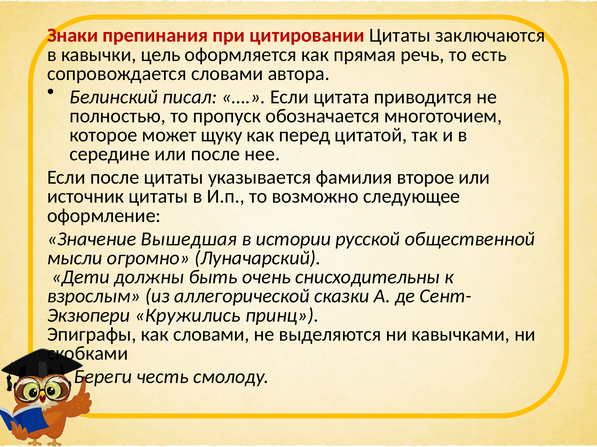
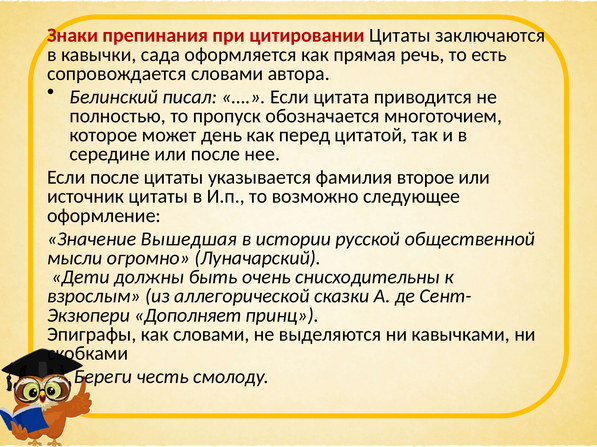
цель: цель -> сада (160, 55)
щуку: щуку -> день (222, 135)
Кружились: Кружились -> Дополняет (188, 316)
